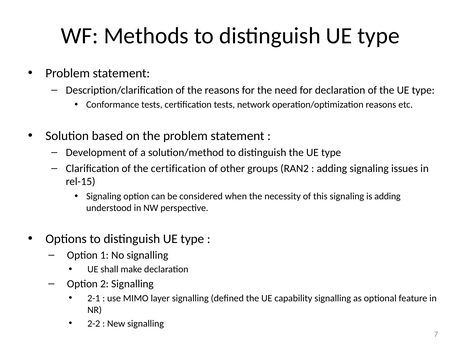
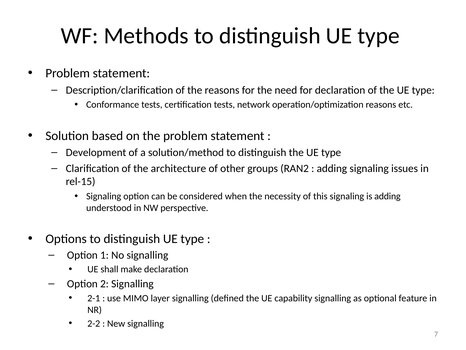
the certification: certification -> architecture (178, 168)
